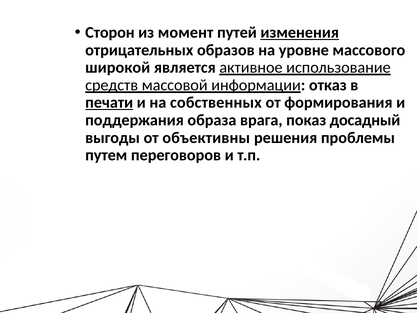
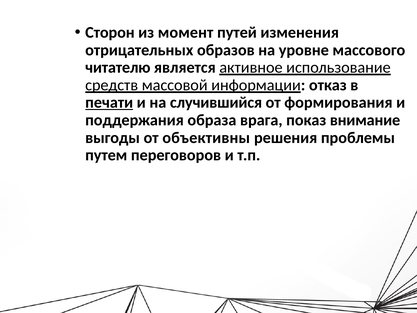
изменения underline: present -> none (300, 32)
широкой: широкой -> читателю (118, 68)
собственных: собственных -> случившийся (216, 103)
досадный: досадный -> внимание (365, 120)
